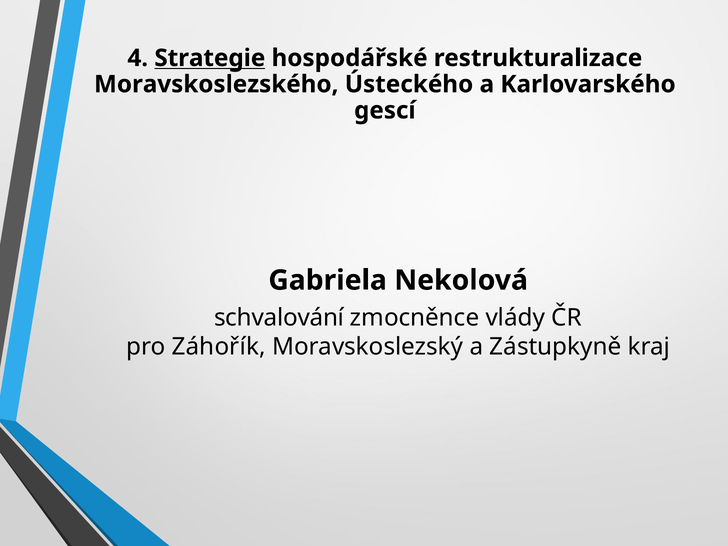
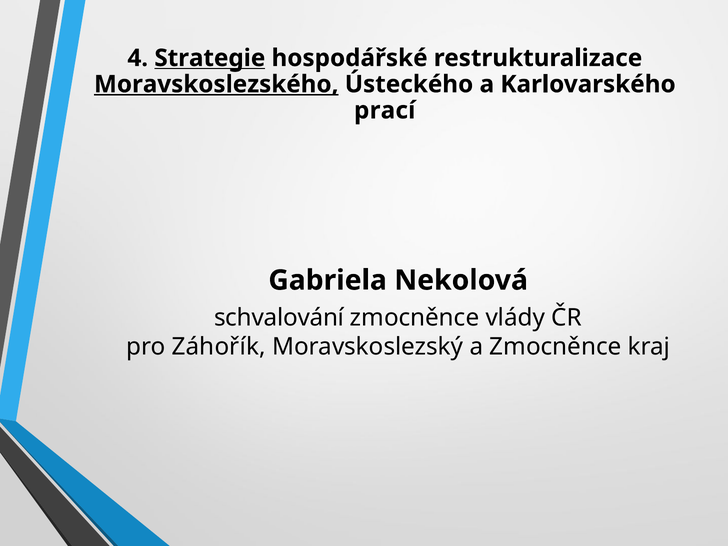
Moravskoslezského underline: none -> present (216, 84)
gescí: gescí -> prací (385, 110)
a Zástupkyně: Zástupkyně -> Zmocněnce (555, 347)
